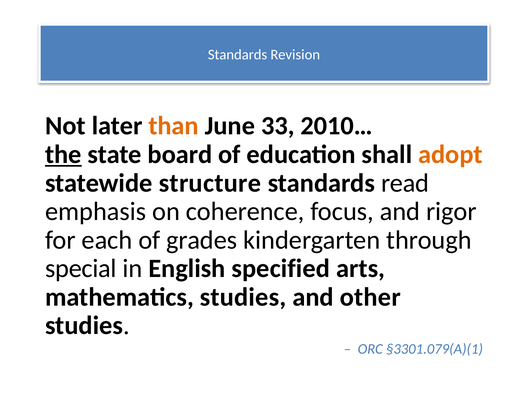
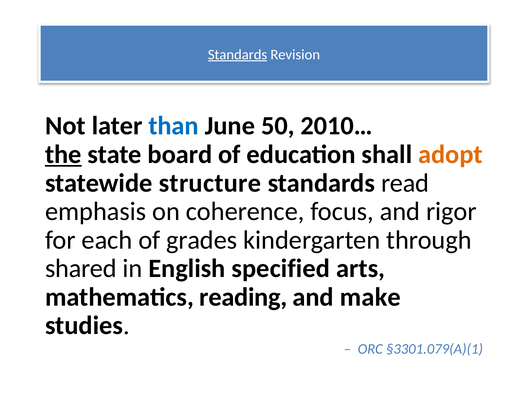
Standards underline: none -> present (238, 55)
than colour: orange -> blue (174, 126)
33: 33 -> 50 (278, 126)
special: special -> shared (81, 269)
mathematics studies: studies -> reading (243, 297)
other: other -> make (370, 297)
